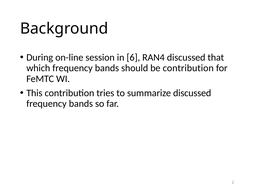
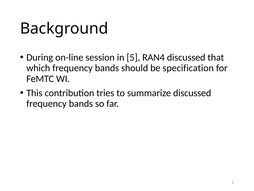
6: 6 -> 5 (133, 57)
be contribution: contribution -> specification (188, 68)
